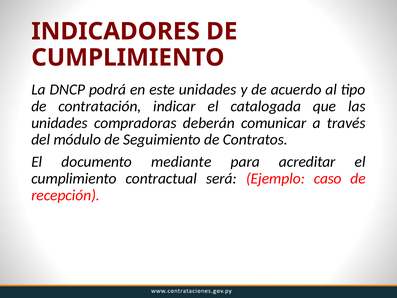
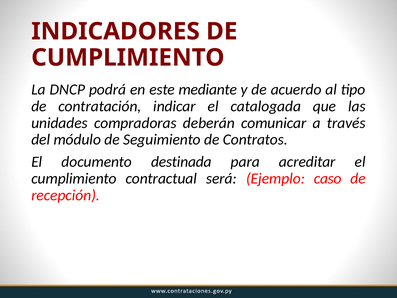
este unidades: unidades -> mediante (208, 89)
mediante: mediante -> destinada (181, 162)
